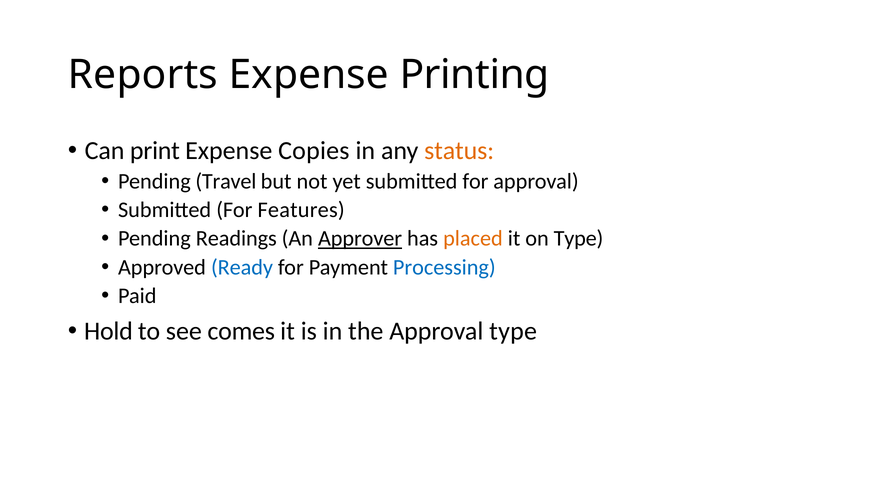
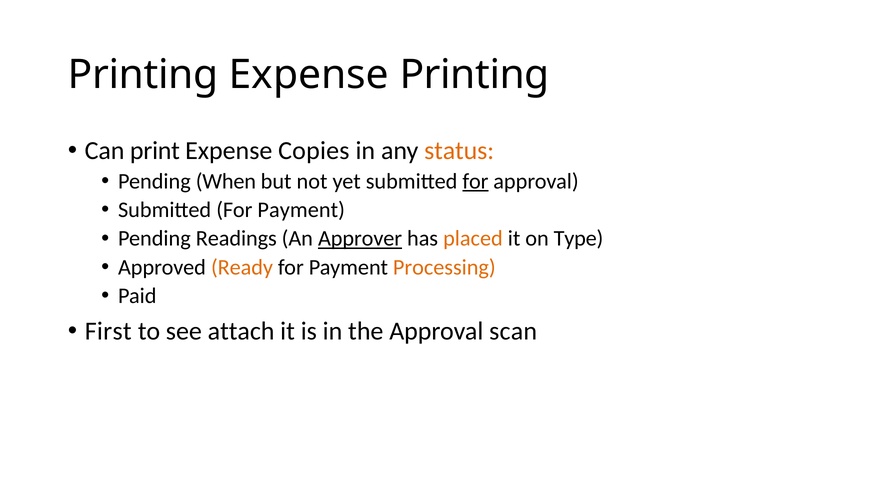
Reports: Reports -> Printing (143, 75)
Travel: Travel -> When (226, 181)
for underline: none -> present (475, 181)
Submitted For Features: Features -> Payment (301, 210)
Ready colour: blue -> orange (242, 267)
Processing colour: blue -> orange (444, 267)
Hold: Hold -> First (108, 331)
comes: comes -> attach (241, 331)
Approval type: type -> scan (513, 331)
